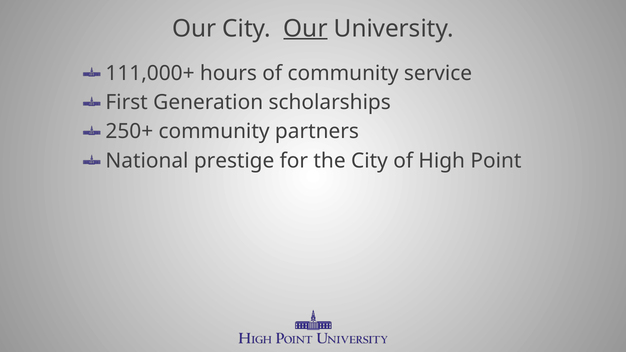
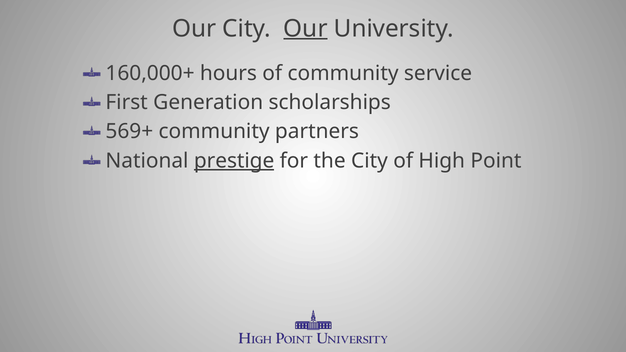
111,000+: 111,000+ -> 160,000+ (150, 73)
250+: 250+ -> 569+ (129, 132)
prestige underline: none -> present (234, 161)
